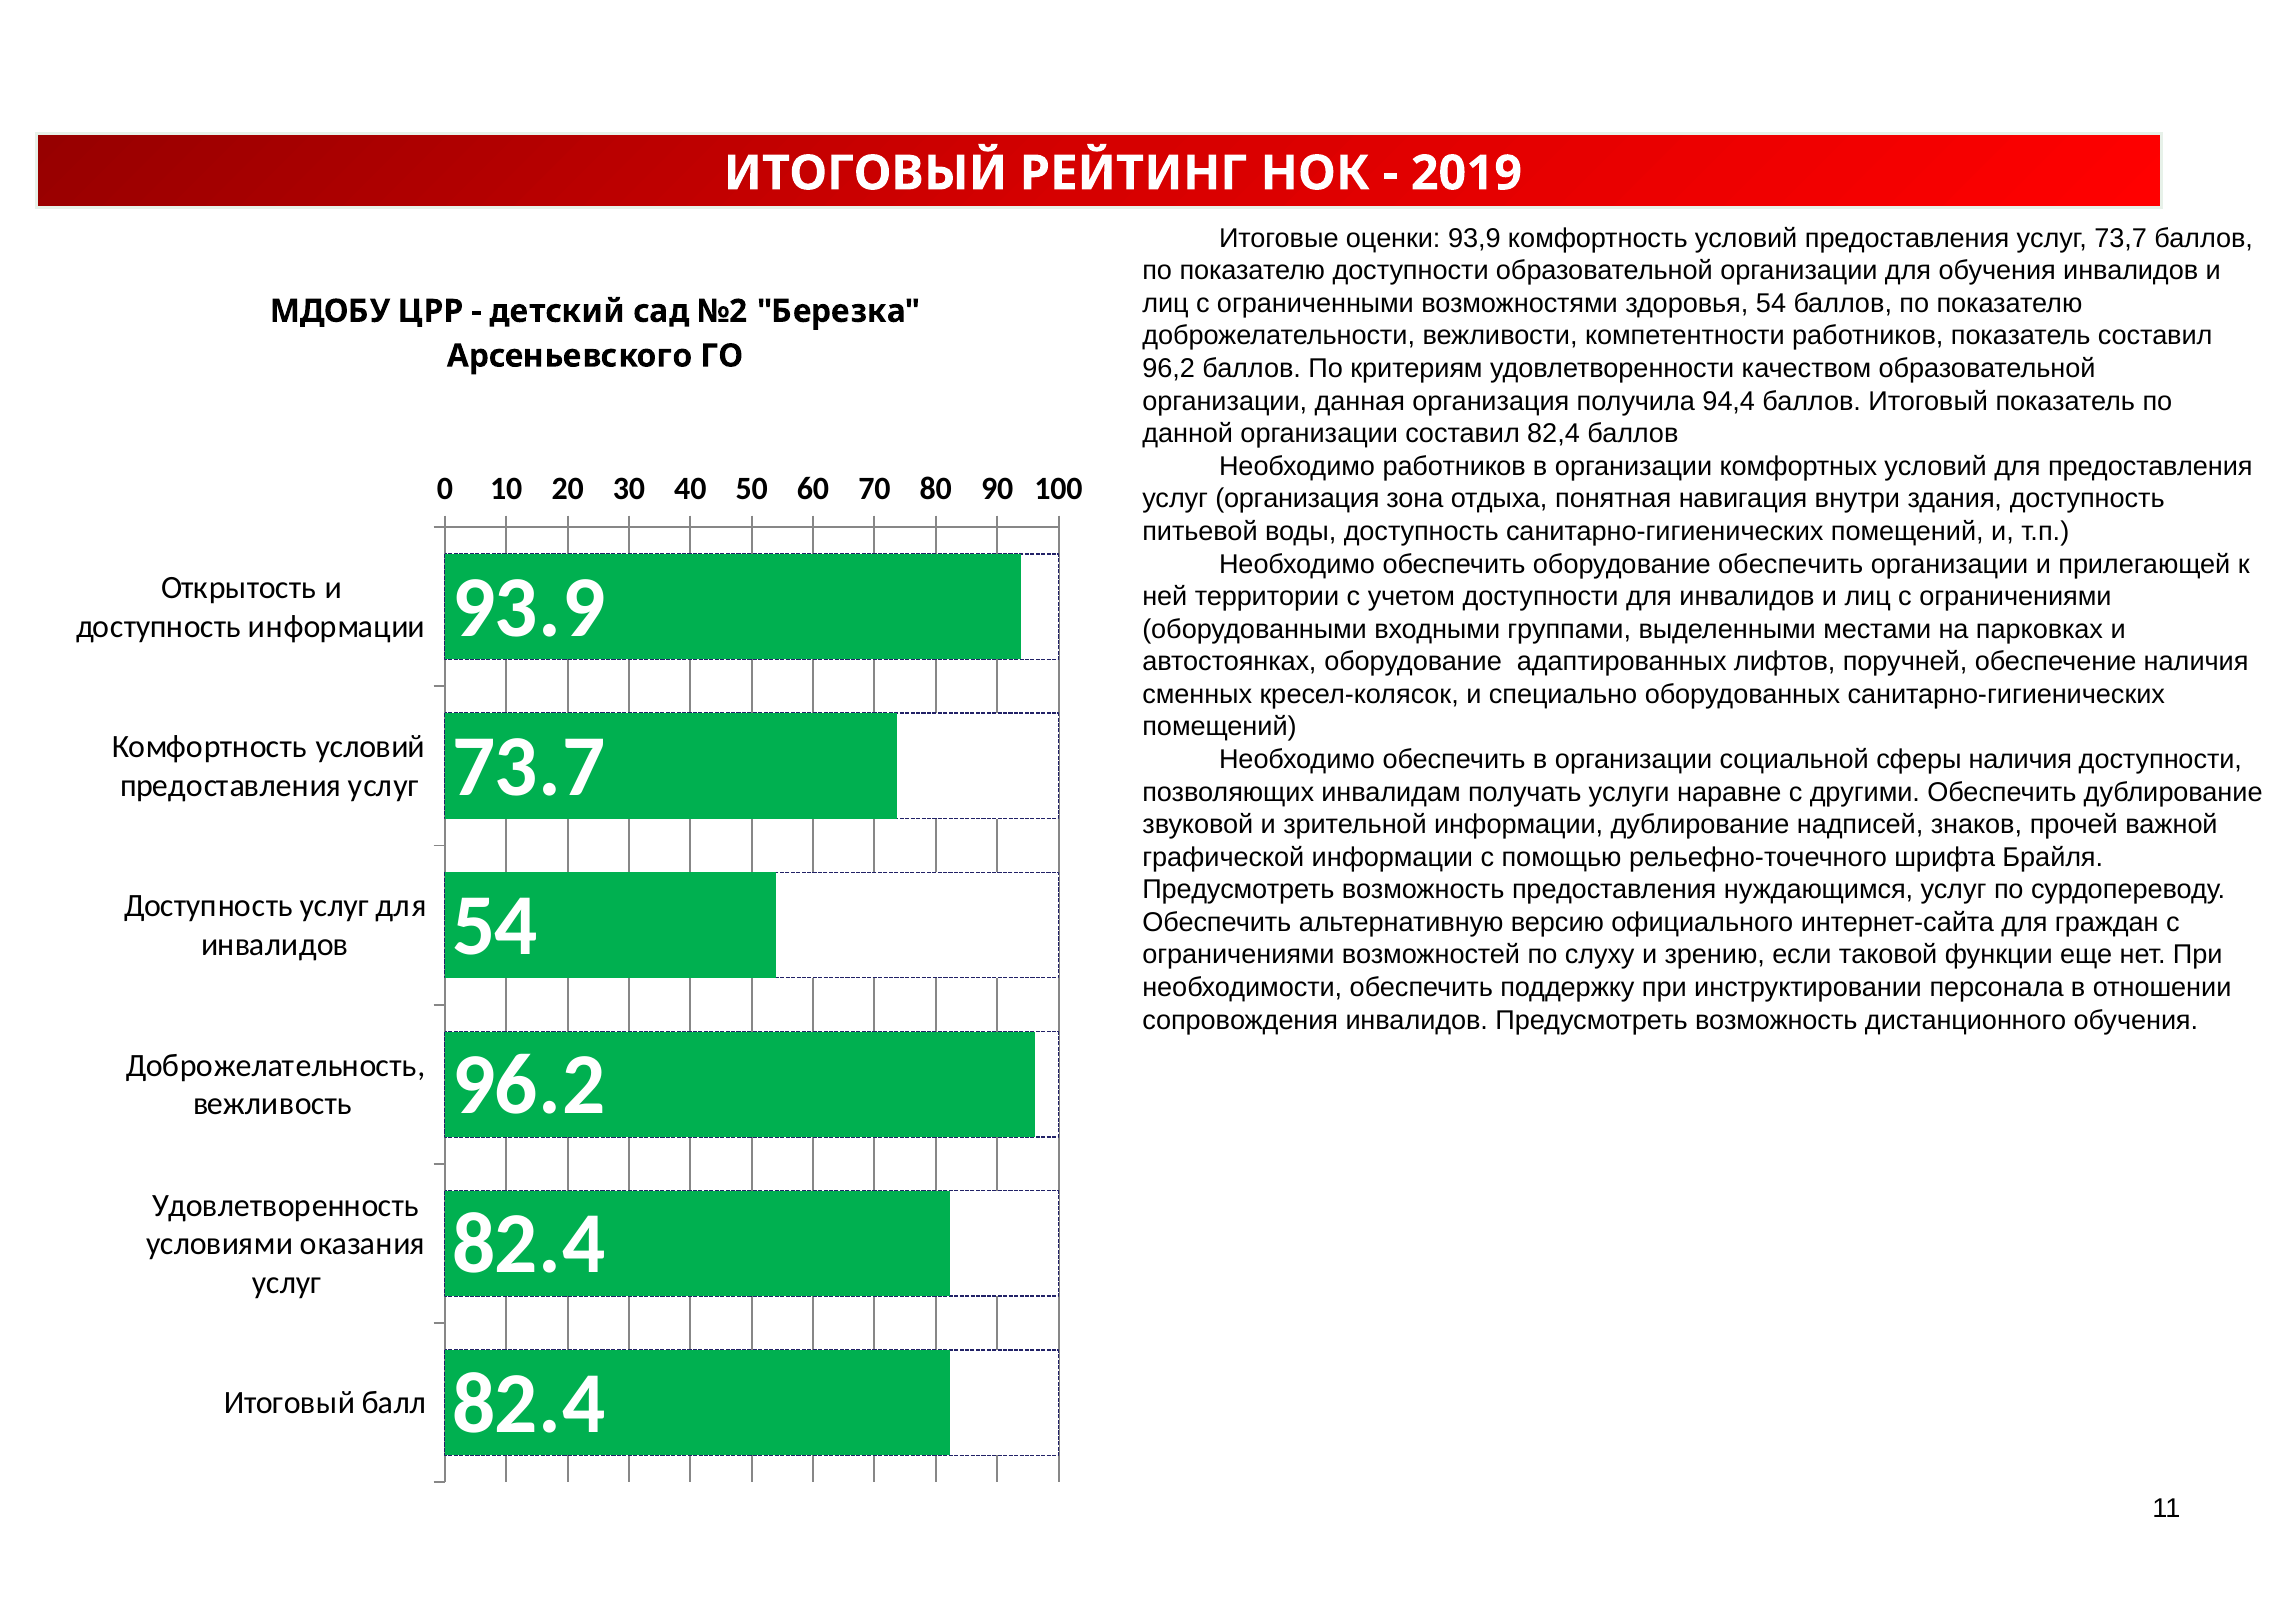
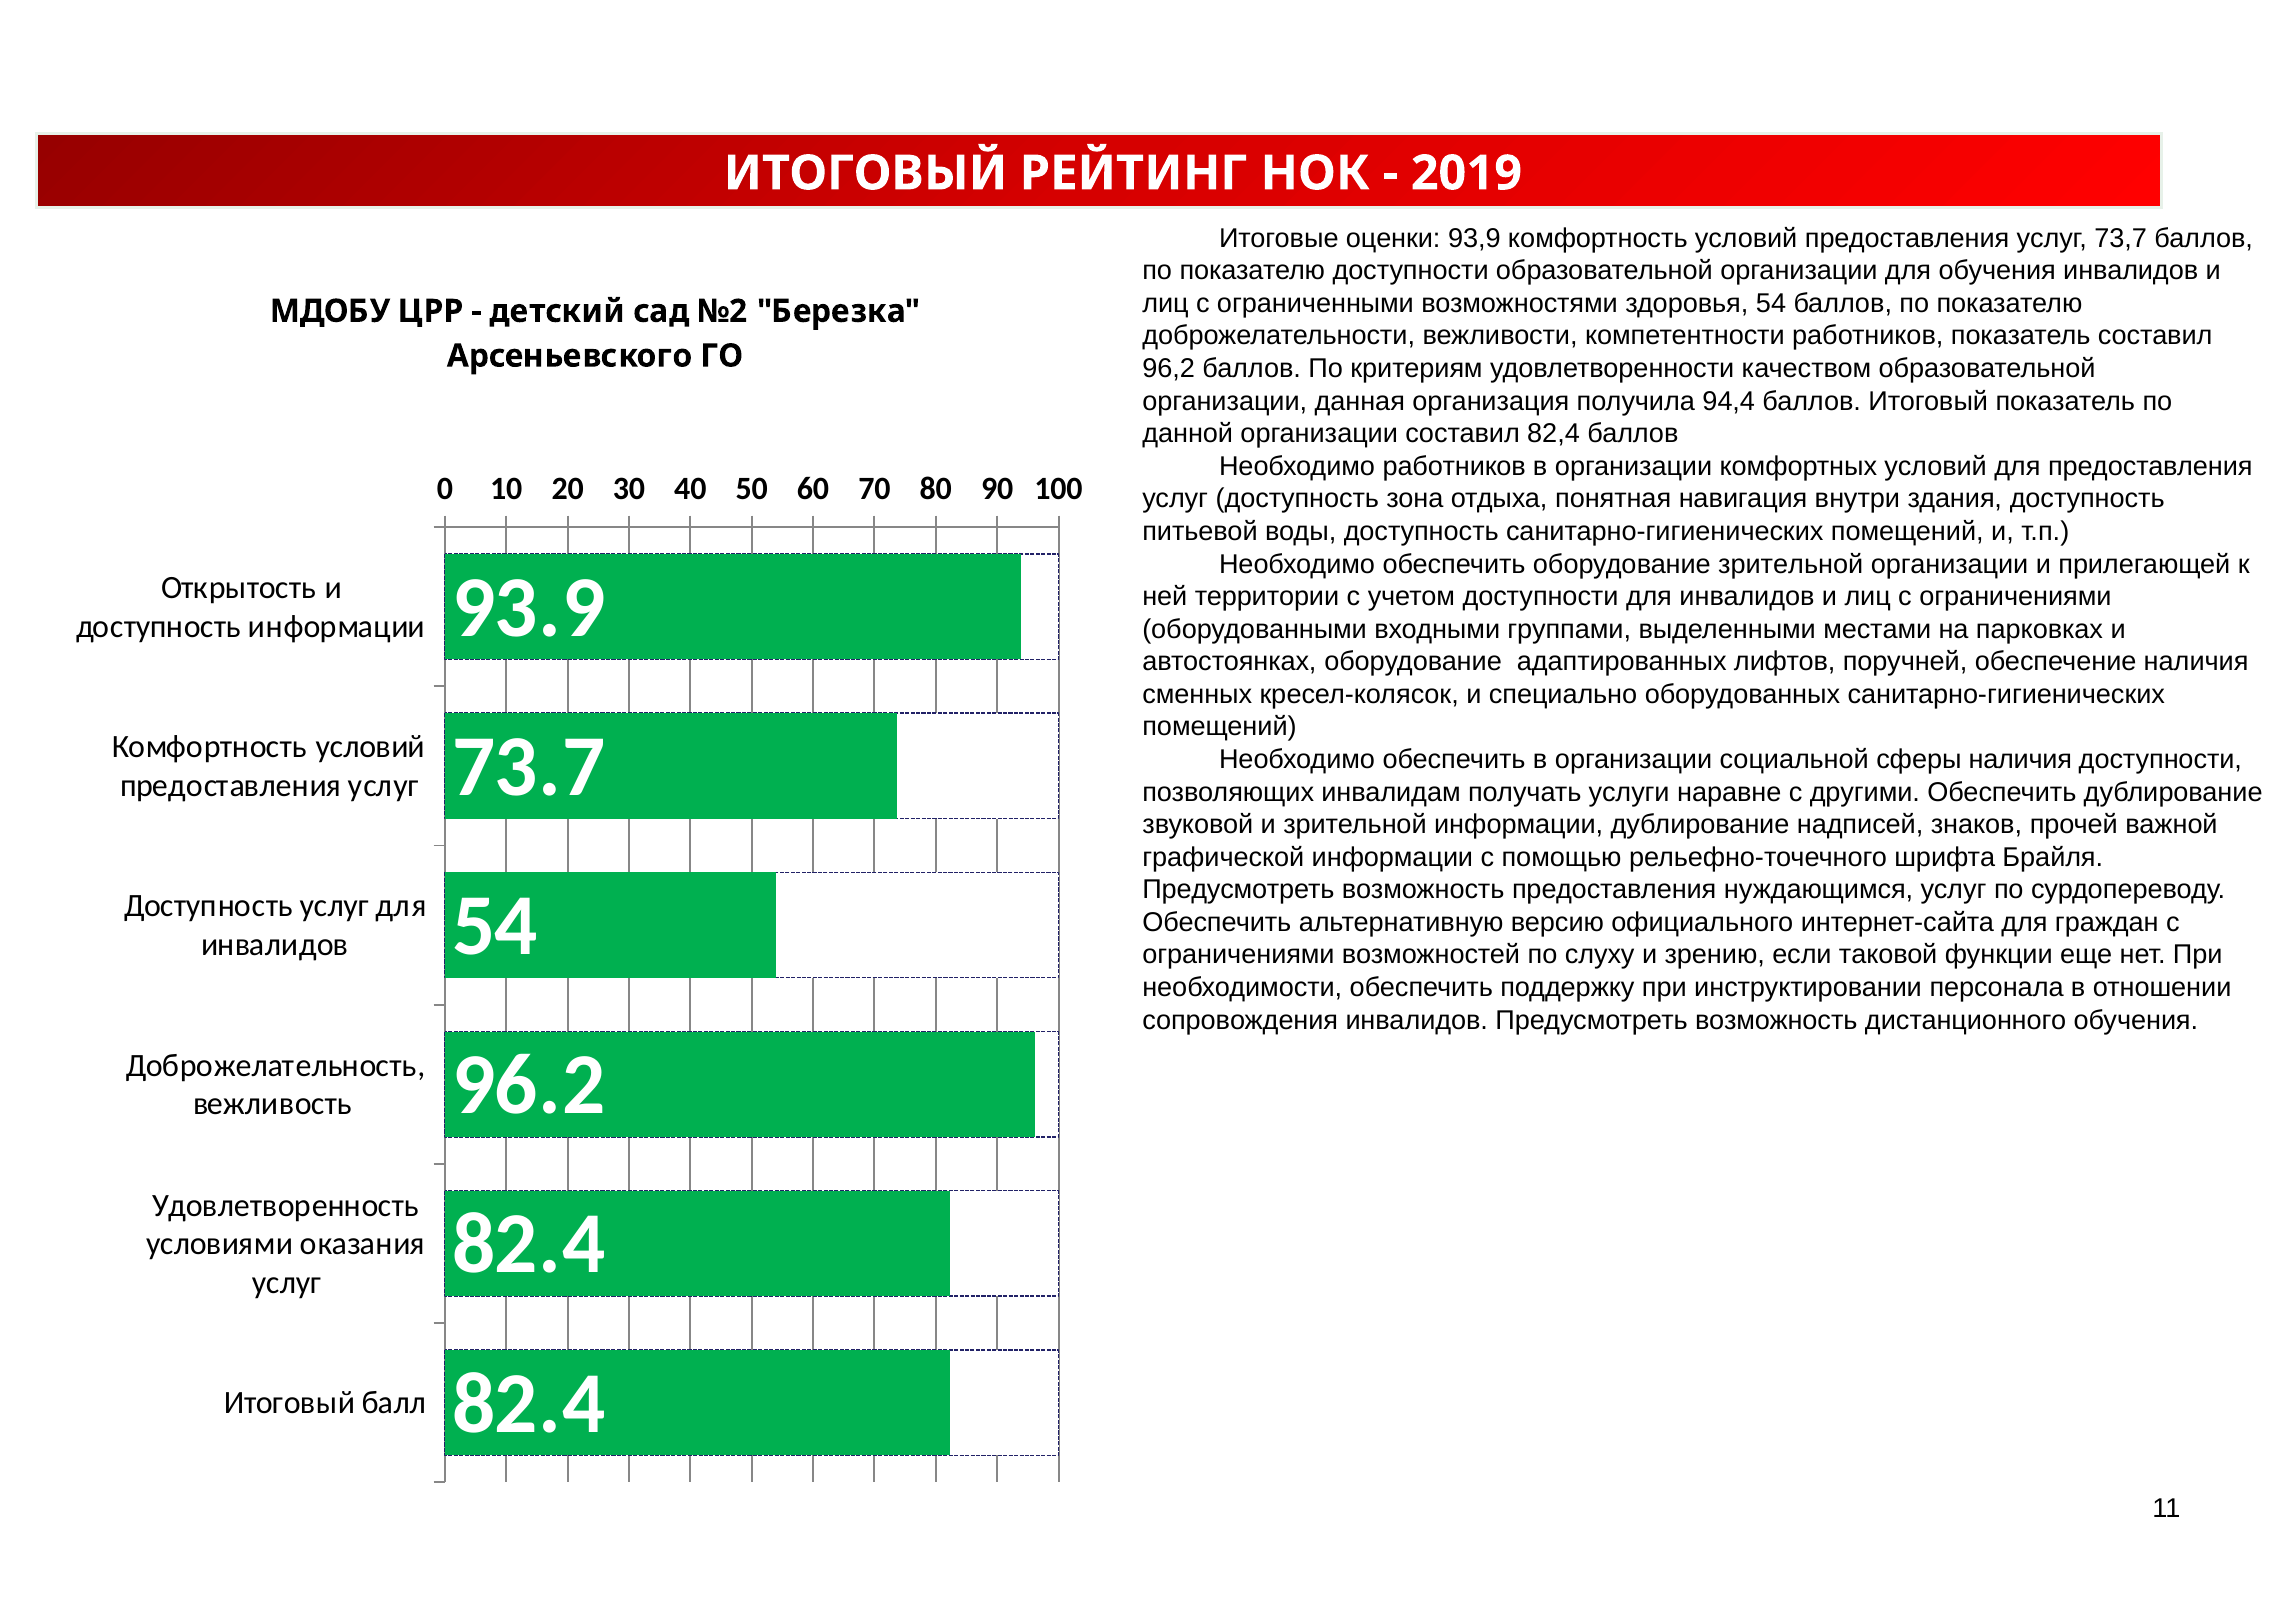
организация: организация -> доступность (1297, 499)
оборудование обеспечить: обеспечить -> зрительной (1791, 564)
